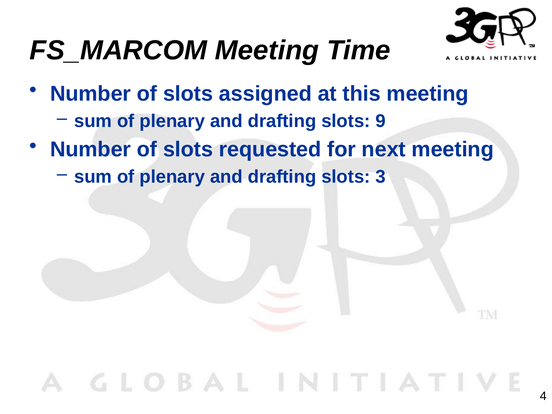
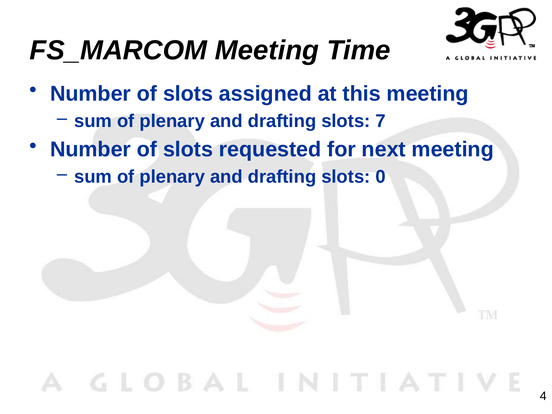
9: 9 -> 7 (381, 121)
3: 3 -> 0 (381, 177)
